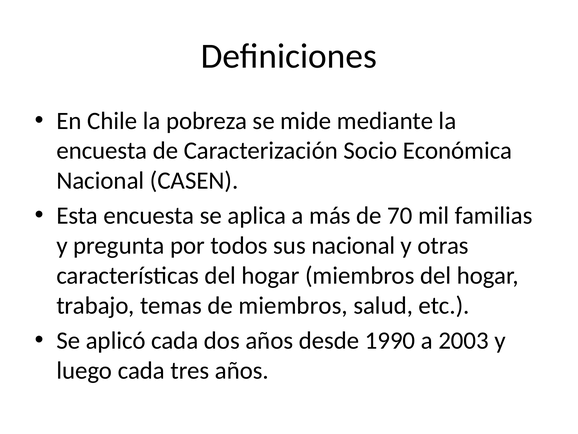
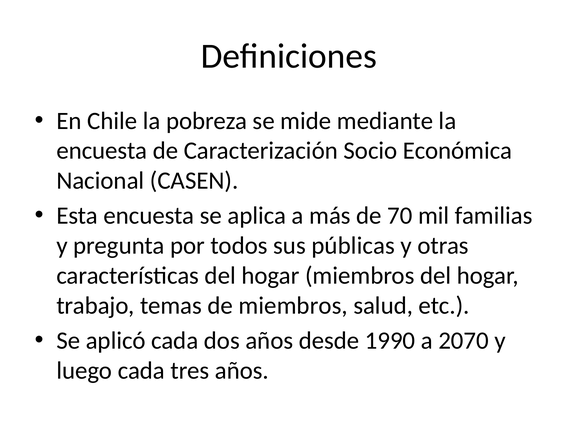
sus nacional: nacional -> públicas (353, 245)
2003: 2003 -> 2070 (464, 340)
